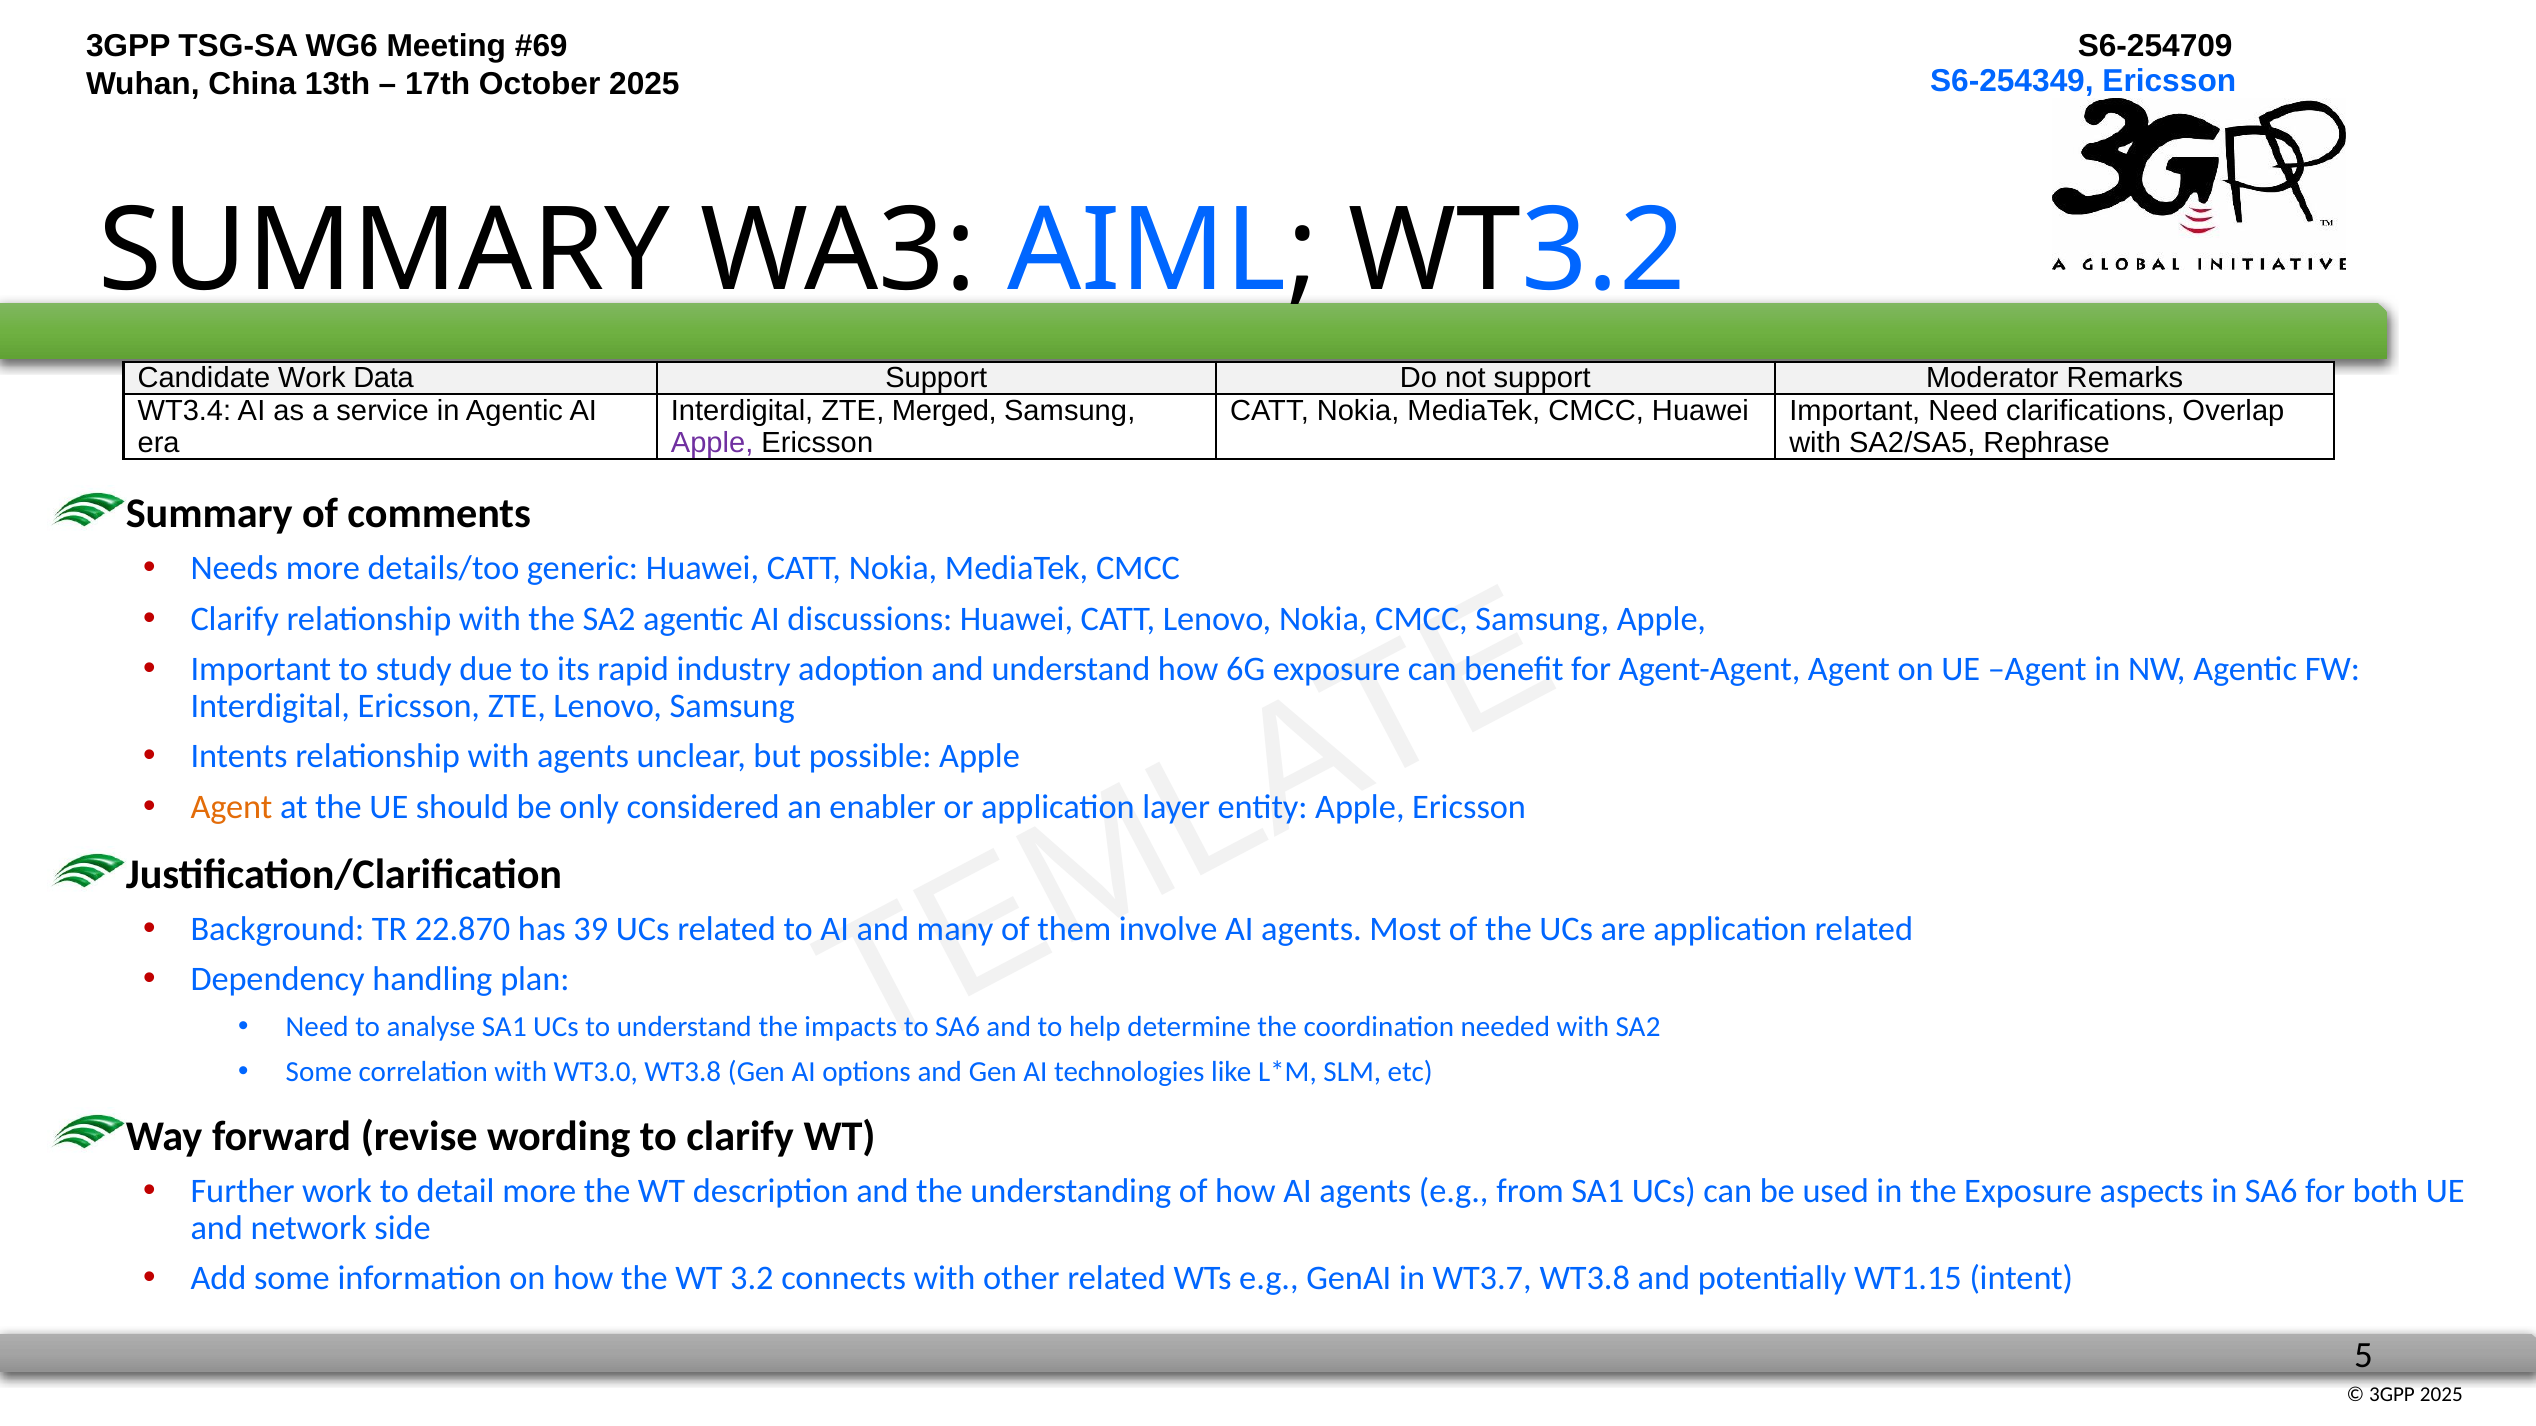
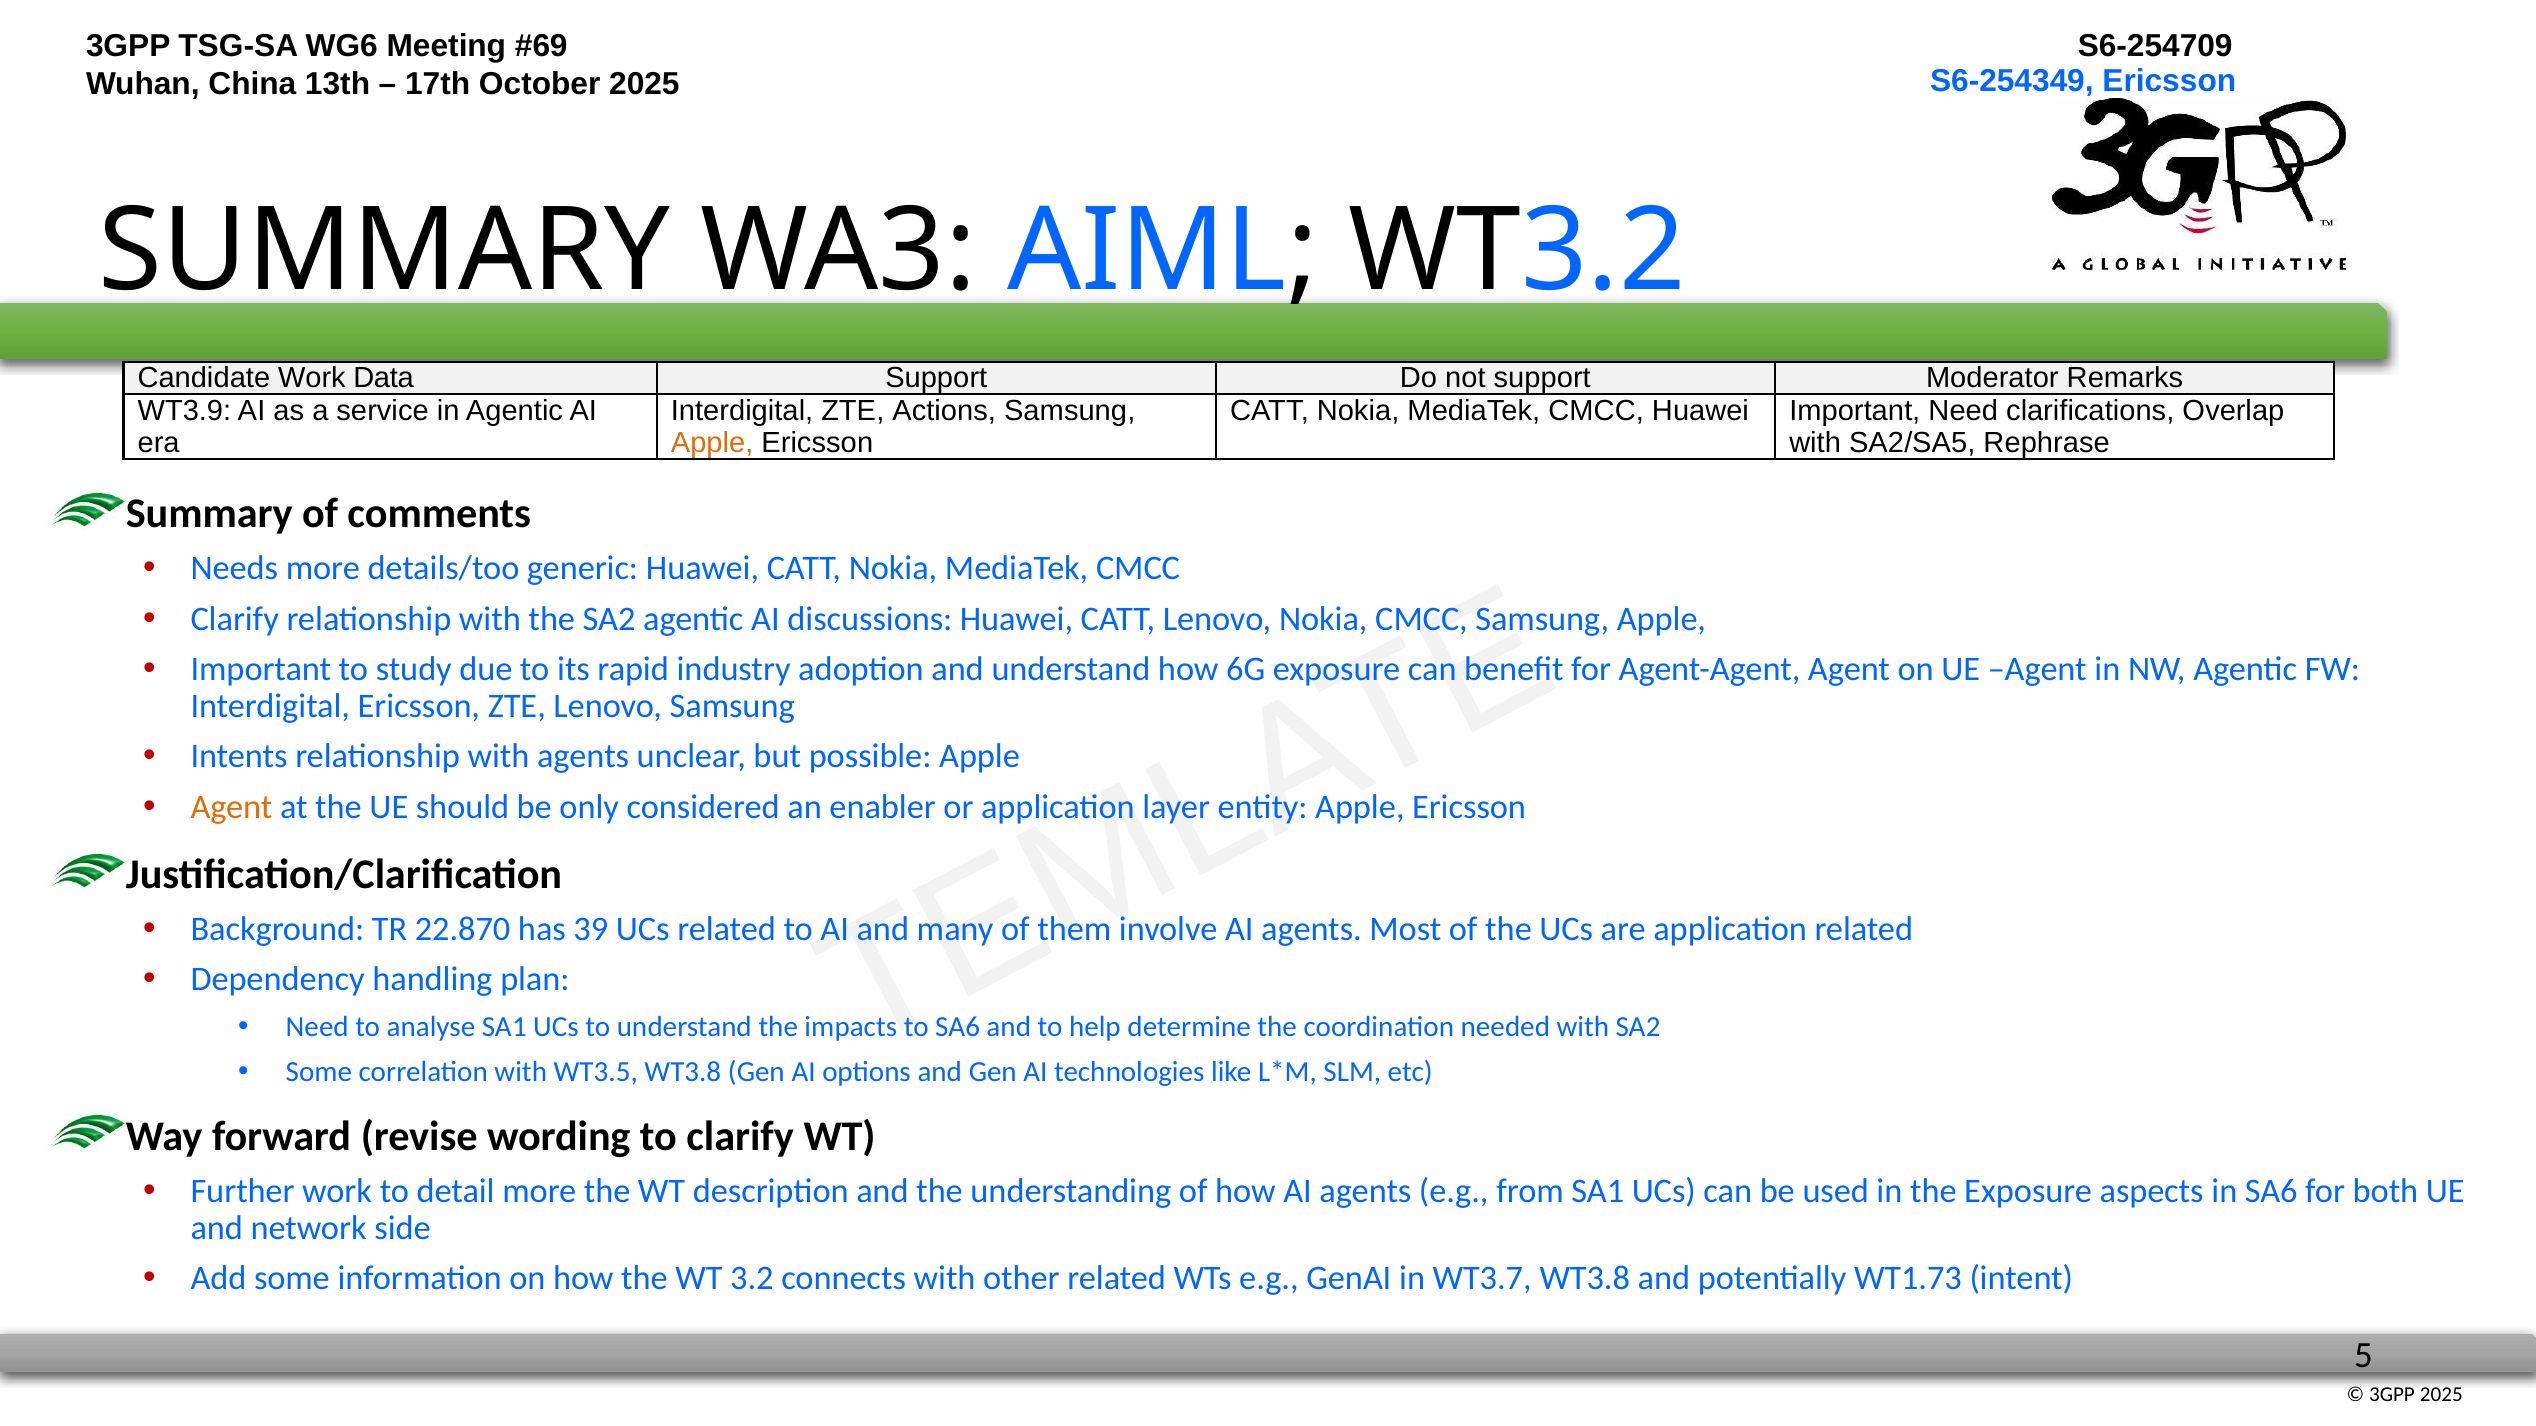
WT3.4: WT3.4 -> WT3.9 (184, 411)
Merged: Merged -> Actions (944, 411)
Apple colour: purple -> orange (712, 443)
WT3.0: WT3.0 -> WT3.5 (596, 1072)
WT1.15: WT1.15 -> WT1.73 (1908, 1279)
